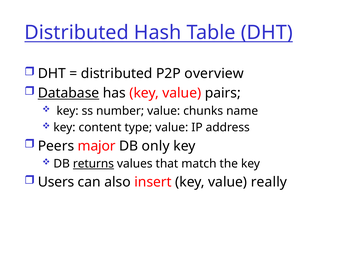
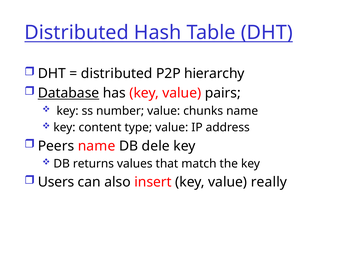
overview: overview -> hierarchy (214, 74)
Peers major: major -> name (97, 146)
only: only -> dele (156, 146)
returns underline: present -> none (93, 163)
